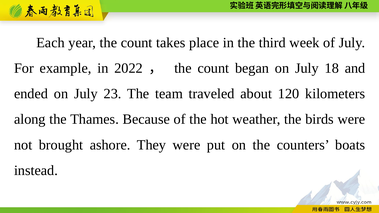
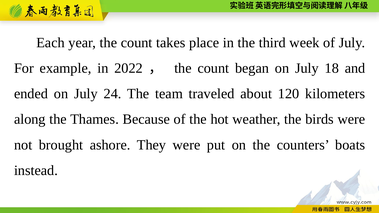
23: 23 -> 24 (113, 94)
